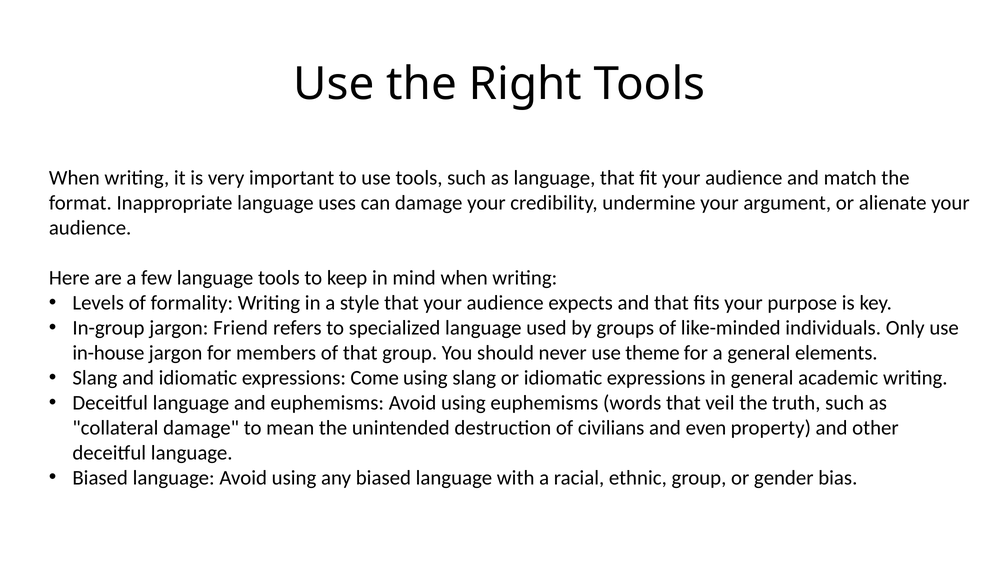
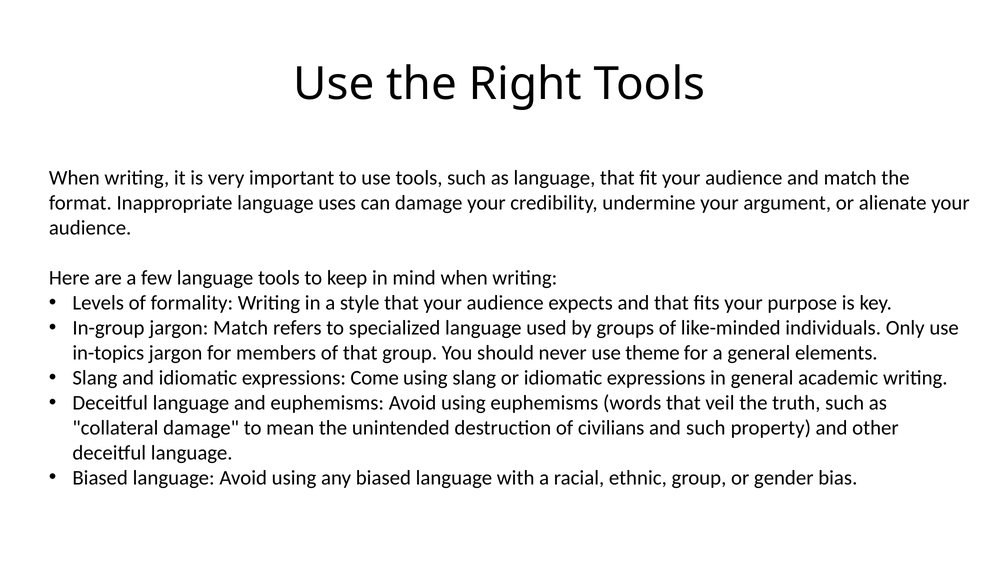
jargon Friend: Friend -> Match (241, 328)
in-house: in-house -> in-topics (108, 353)
and even: even -> such (706, 428)
